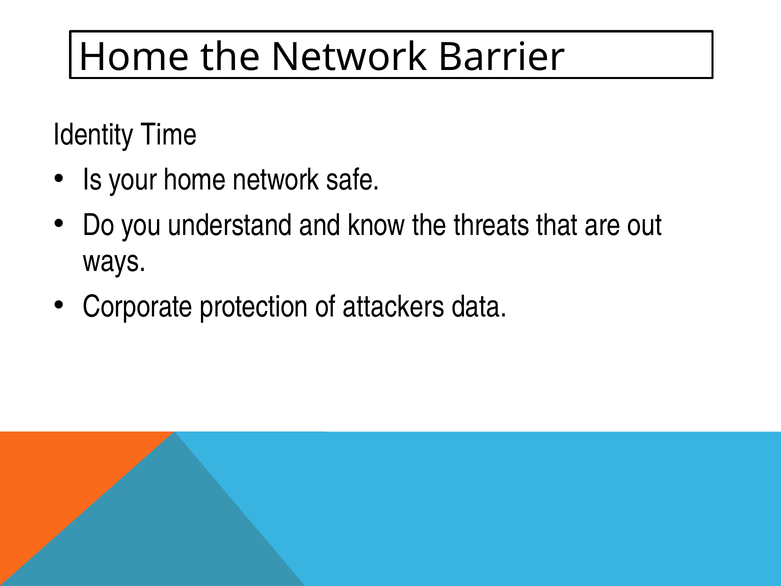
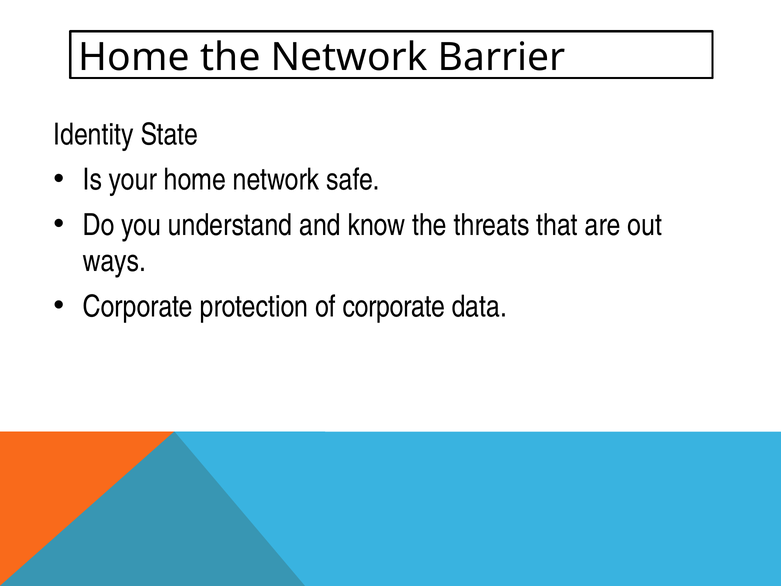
Time: Time -> State (169, 135)
of attackers: attackers -> corporate (394, 306)
